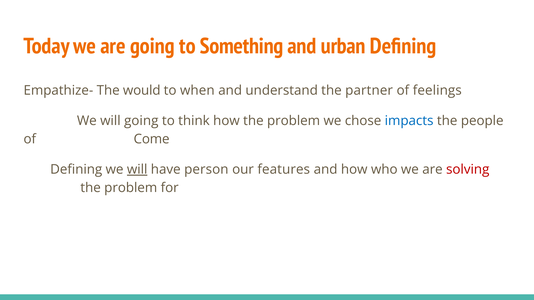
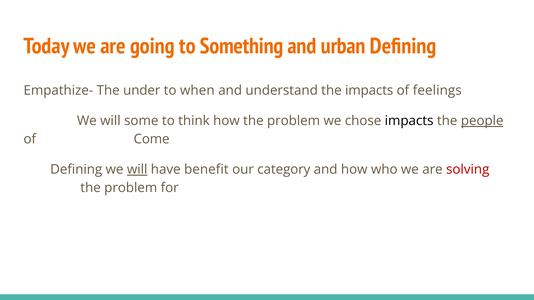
would: would -> under (142, 91)
the partner: partner -> impacts (369, 91)
will going: going -> some (141, 121)
impacts colour: blue -> black (409, 121)
people underline: none -> present (482, 121)
person: person -> benefit (206, 170)
features: features -> category (284, 170)
